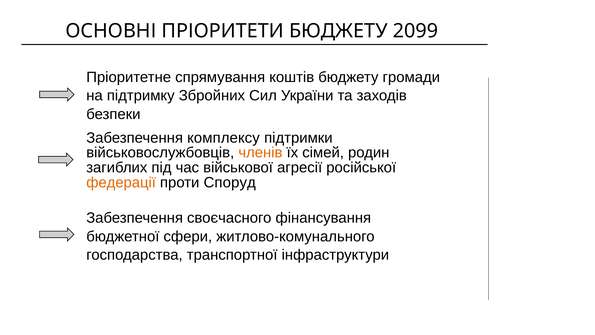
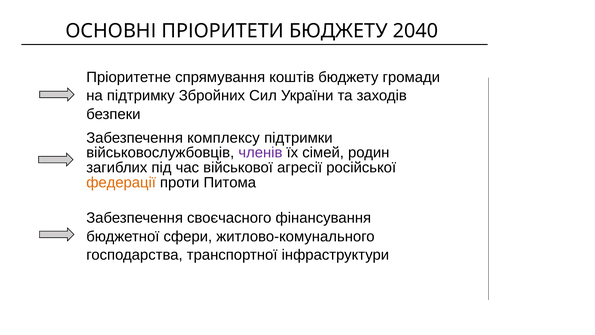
2099: 2099 -> 2040 (415, 31)
членів colour: orange -> purple (260, 153)
Споруд: Споруд -> Питома (230, 182)
